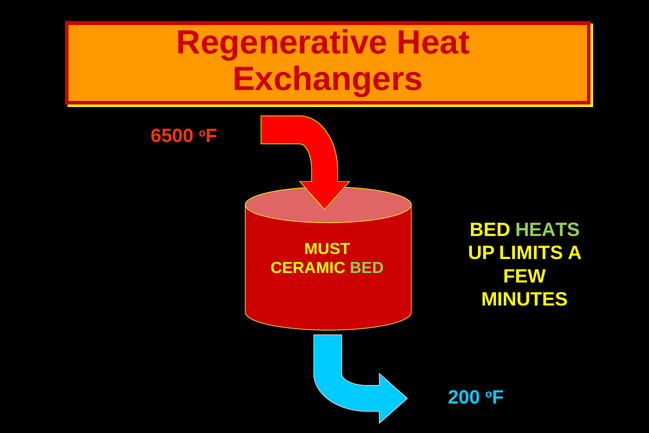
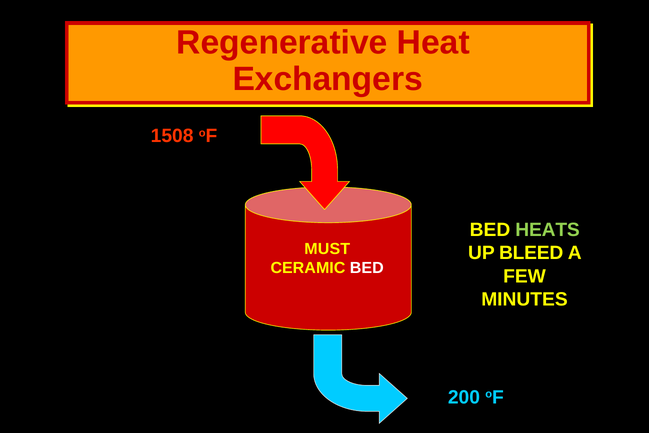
6500: 6500 -> 1508 (172, 136)
LIMITS: LIMITS -> BLEED (531, 253)
BED colour: light green -> white (367, 268)
